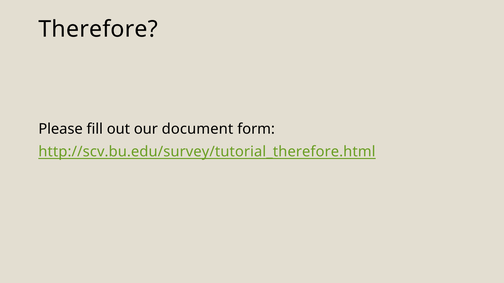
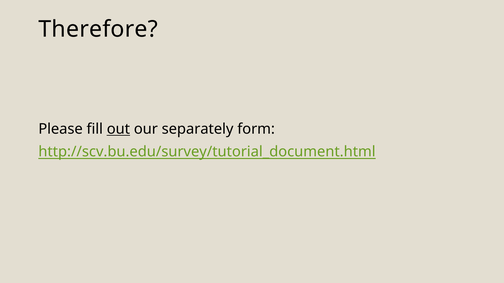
out underline: none -> present (118, 129)
document: document -> separately (198, 129)
http://scv.bu.edu/survey/tutorial_therefore.html: http://scv.bu.edu/survey/tutorial_therefore.html -> http://scv.bu.edu/survey/tutorial_document.html (207, 152)
